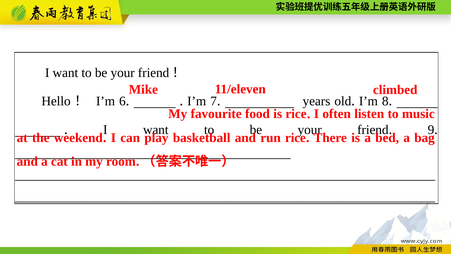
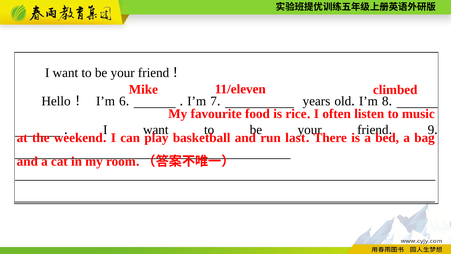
run rice: rice -> last (295, 138)
